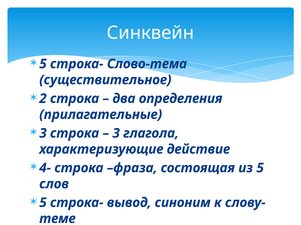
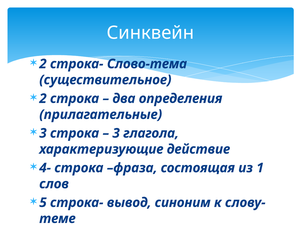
5: 5 -> 2 (43, 64)
из 5: 5 -> 1 (260, 168)
